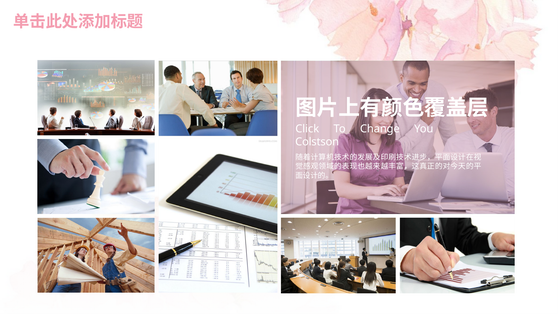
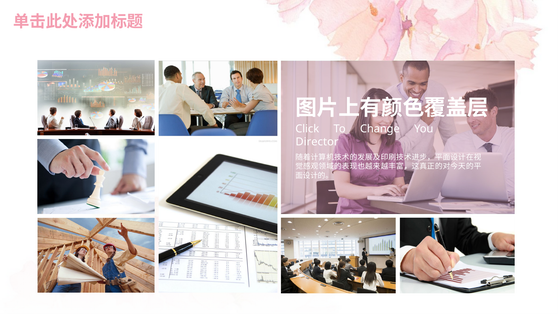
Colstson: Colstson -> Director (317, 142)
